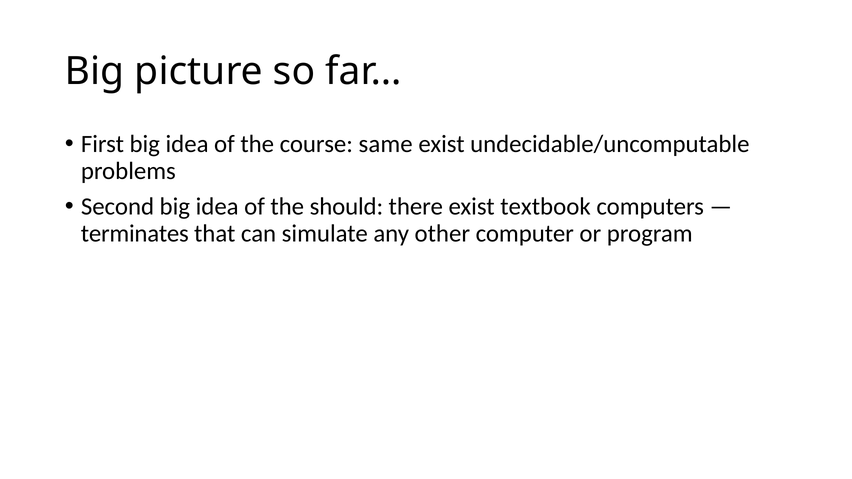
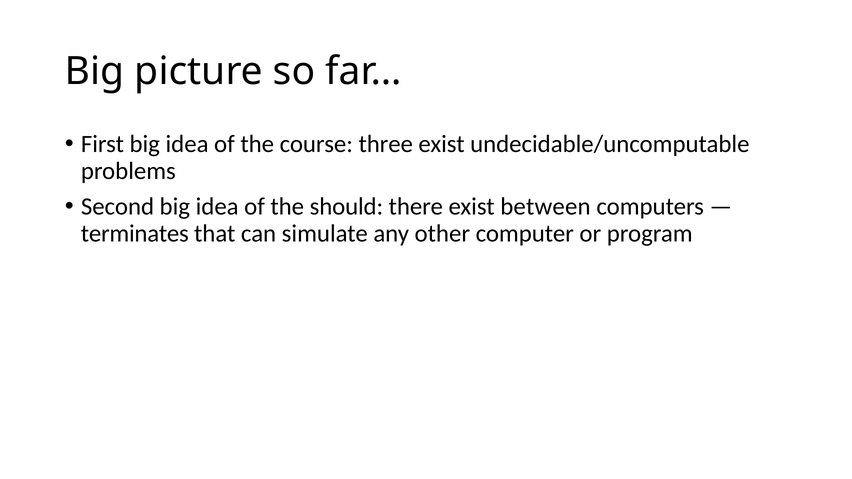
same: same -> three (386, 144)
textbook: textbook -> between (545, 207)
